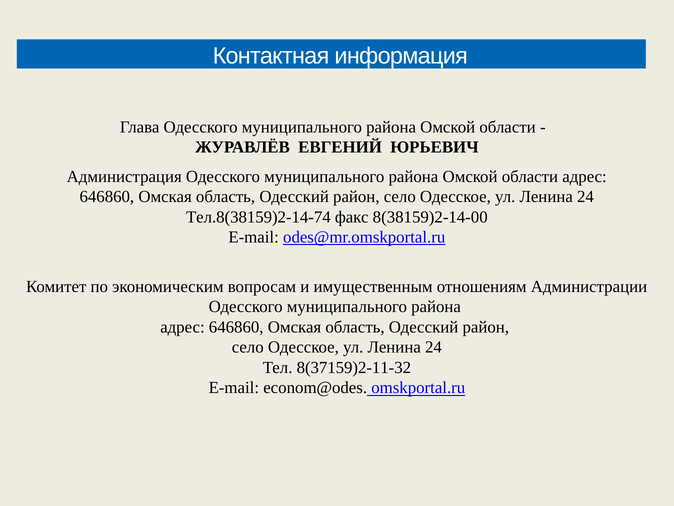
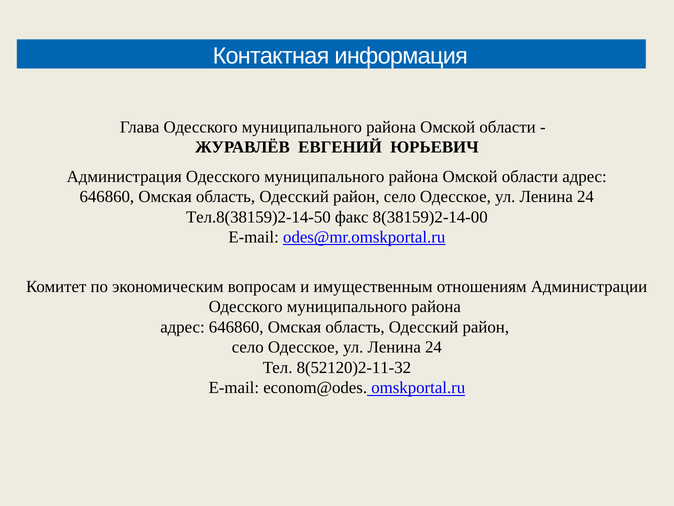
Тел.8(38159)2-14-74: Тел.8(38159)2-14-74 -> Тел.8(38159)2-14-50 (258, 217)
8(37159)2-11-32: 8(37159)2-11-32 -> 8(52120)2-11-32 (354, 367)
